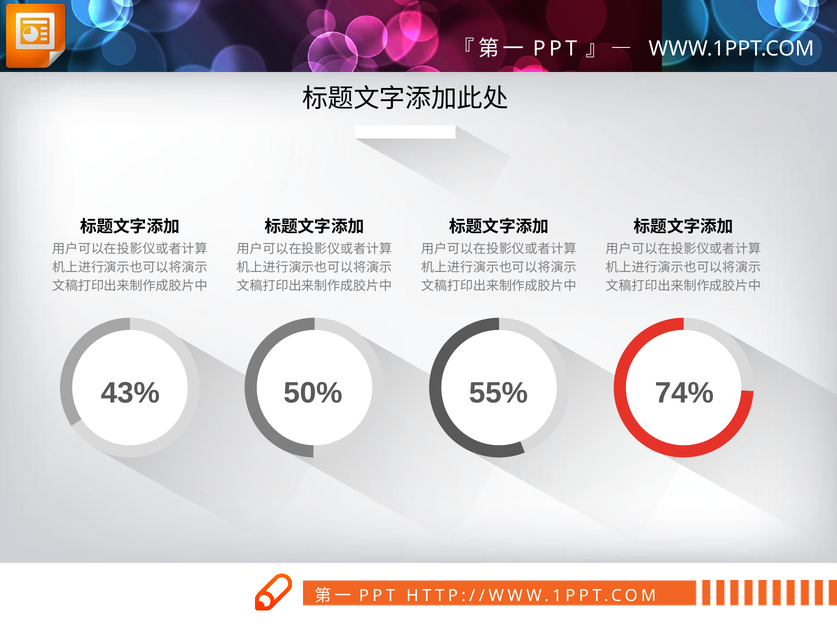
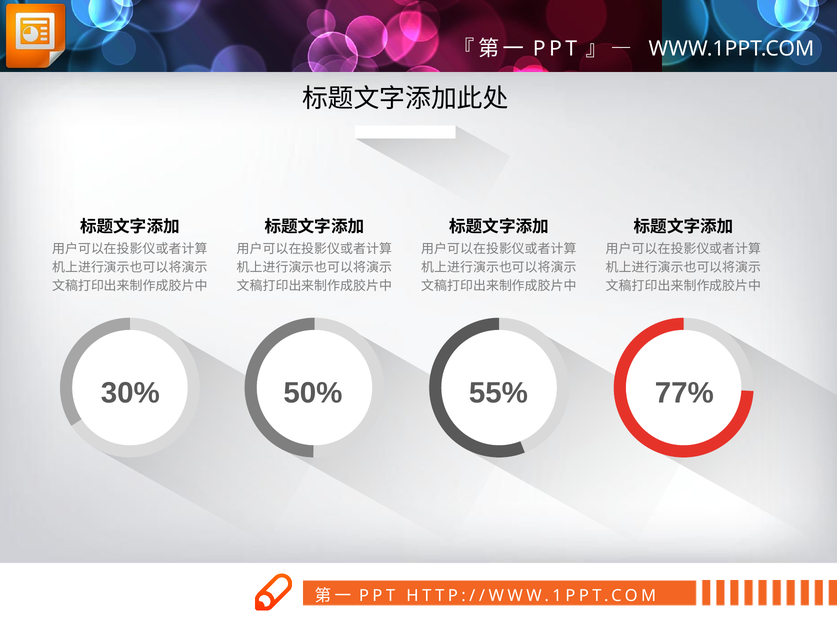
43%: 43% -> 30% (130, 393)
74%: 74% -> 77% (684, 393)
